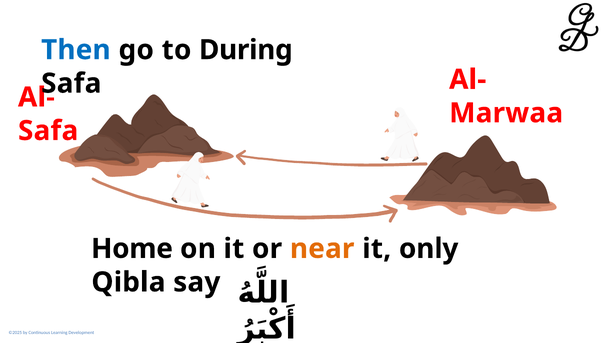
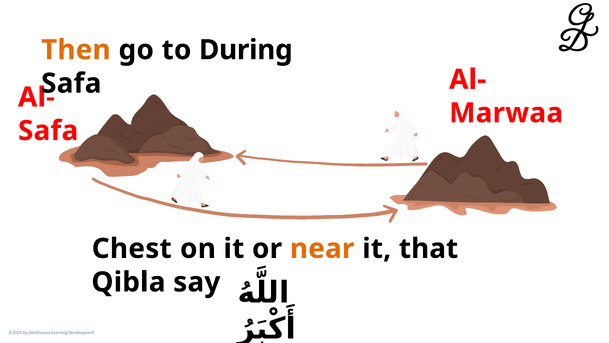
Then colour: blue -> orange (76, 50)
Home: Home -> Chest (132, 248)
only: only -> that (429, 248)
